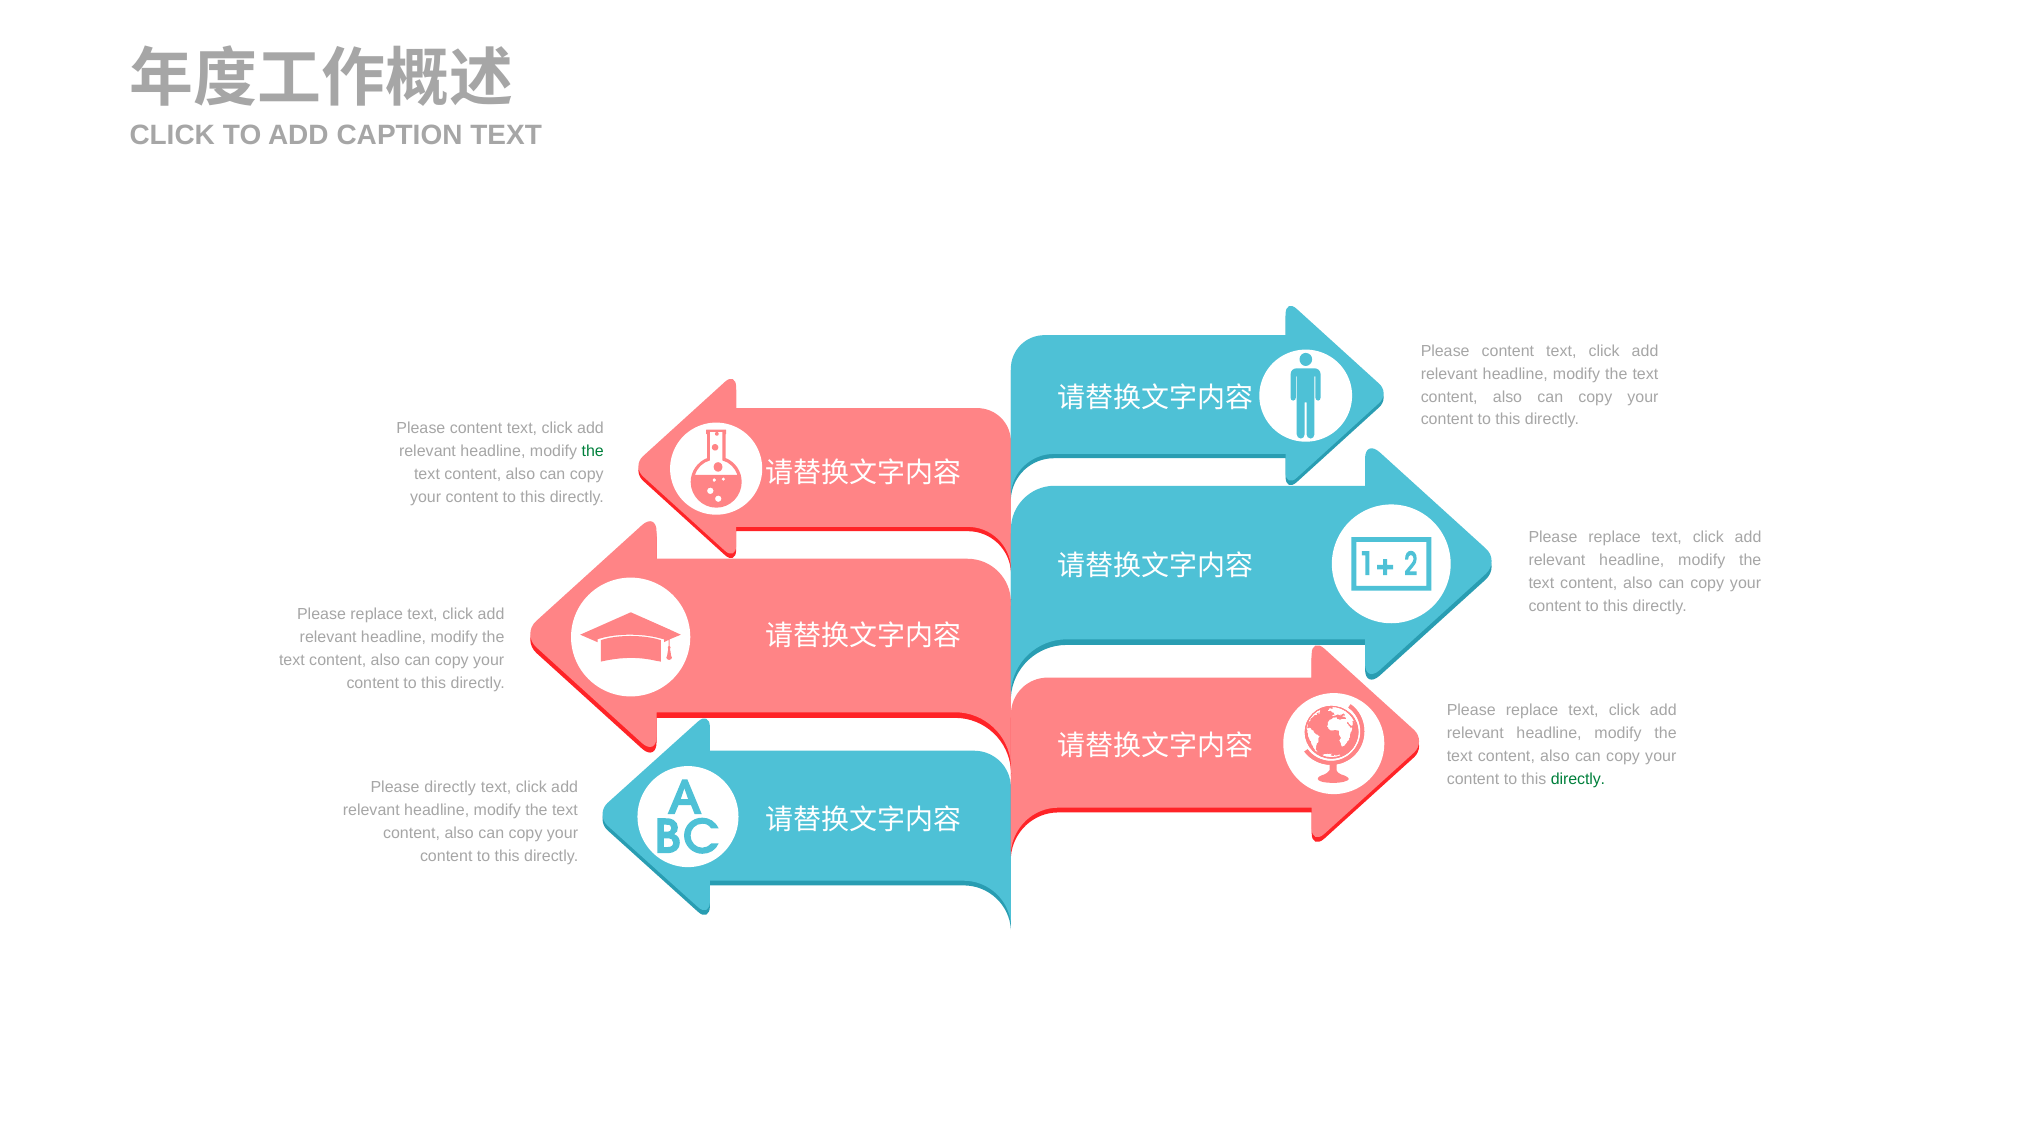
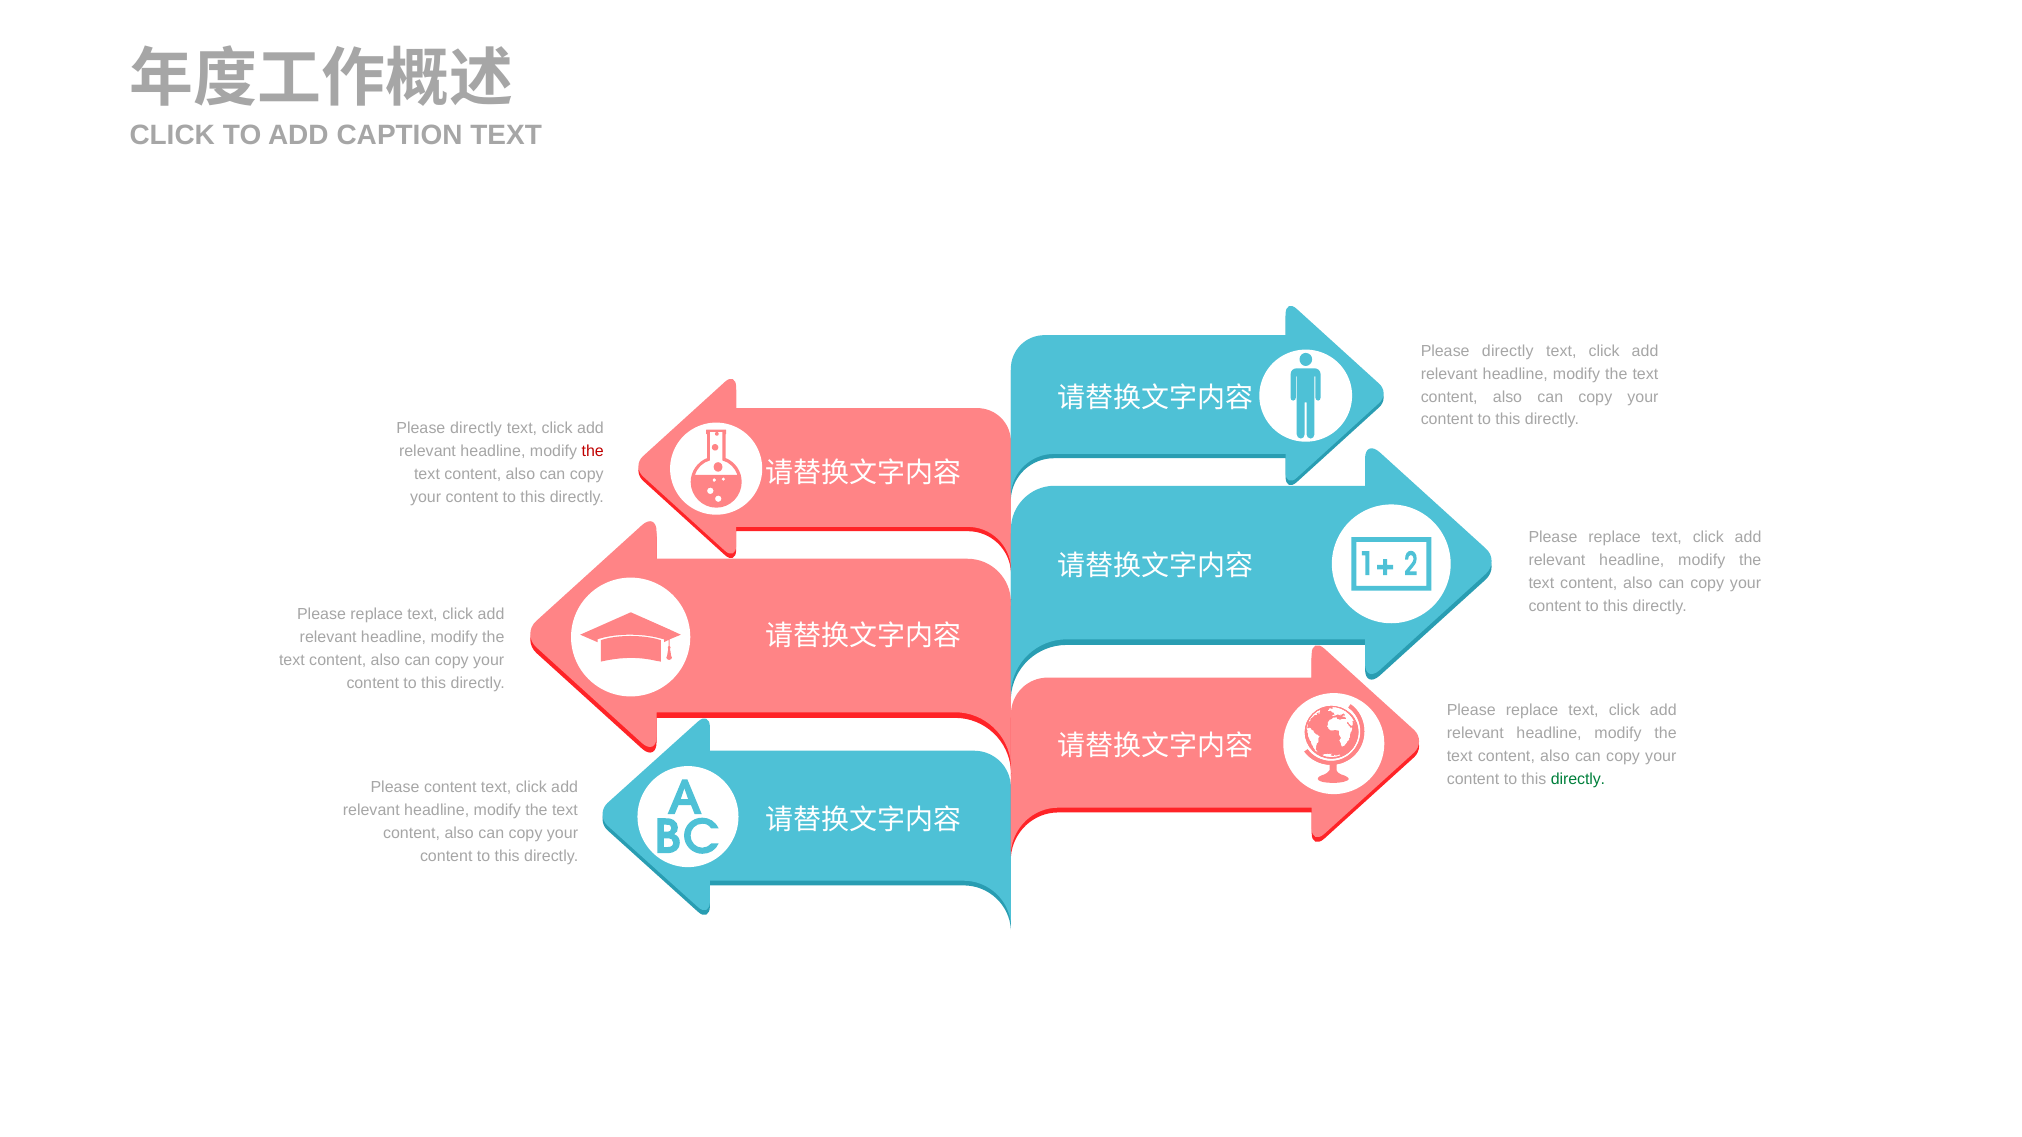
content: content -> directly (1508, 351)
content: content -> directly (476, 428)
the colour: green -> red (593, 451)
Please directly: directly -> content (450, 788)
